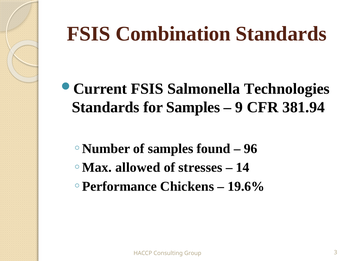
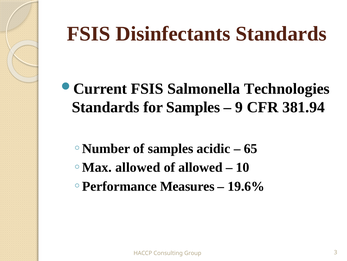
Combination: Combination -> Disinfectants (173, 34)
found: found -> acidic (214, 148)
96: 96 -> 65 (251, 148)
of stresses: stresses -> allowed (200, 167)
14: 14 -> 10 (243, 167)
Chickens: Chickens -> Measures (187, 186)
